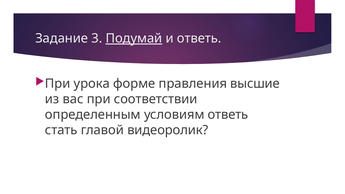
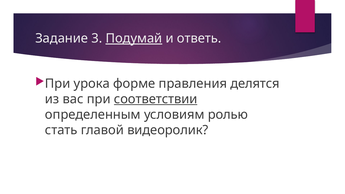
высшие: высшие -> делятся (255, 84)
соответствии underline: none -> present (156, 99)
условиям ответь: ответь -> ролью (228, 115)
